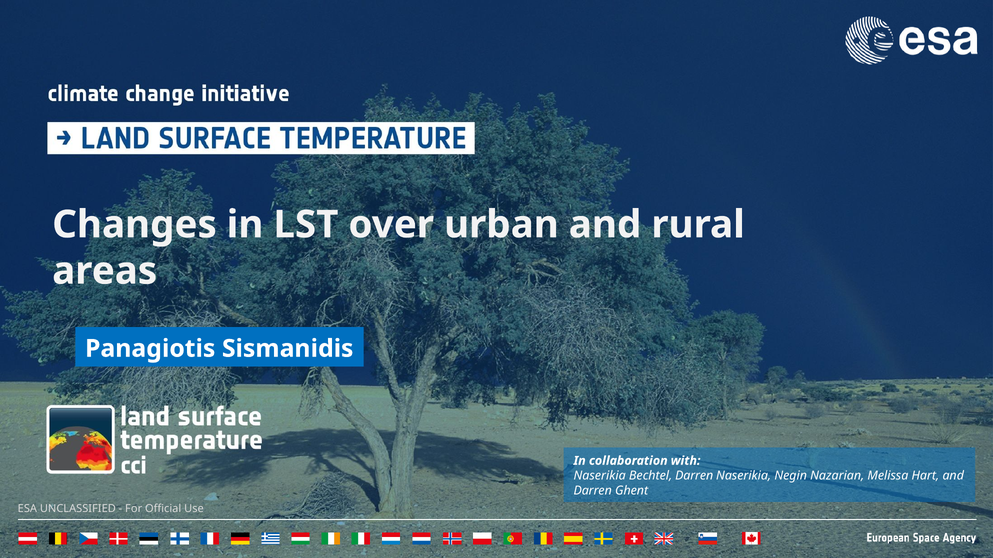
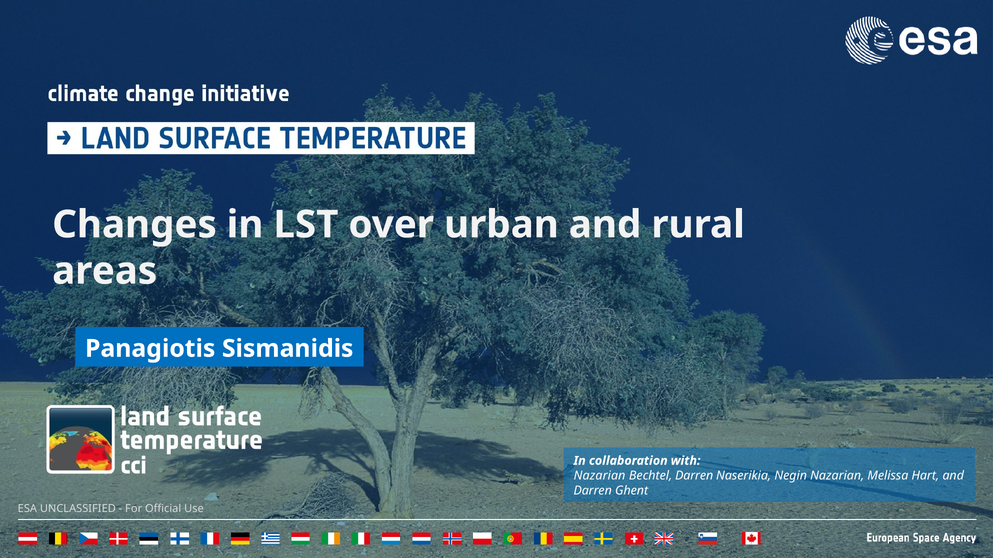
Naserikia: Naserikia -> Nazarian (600, 476)
